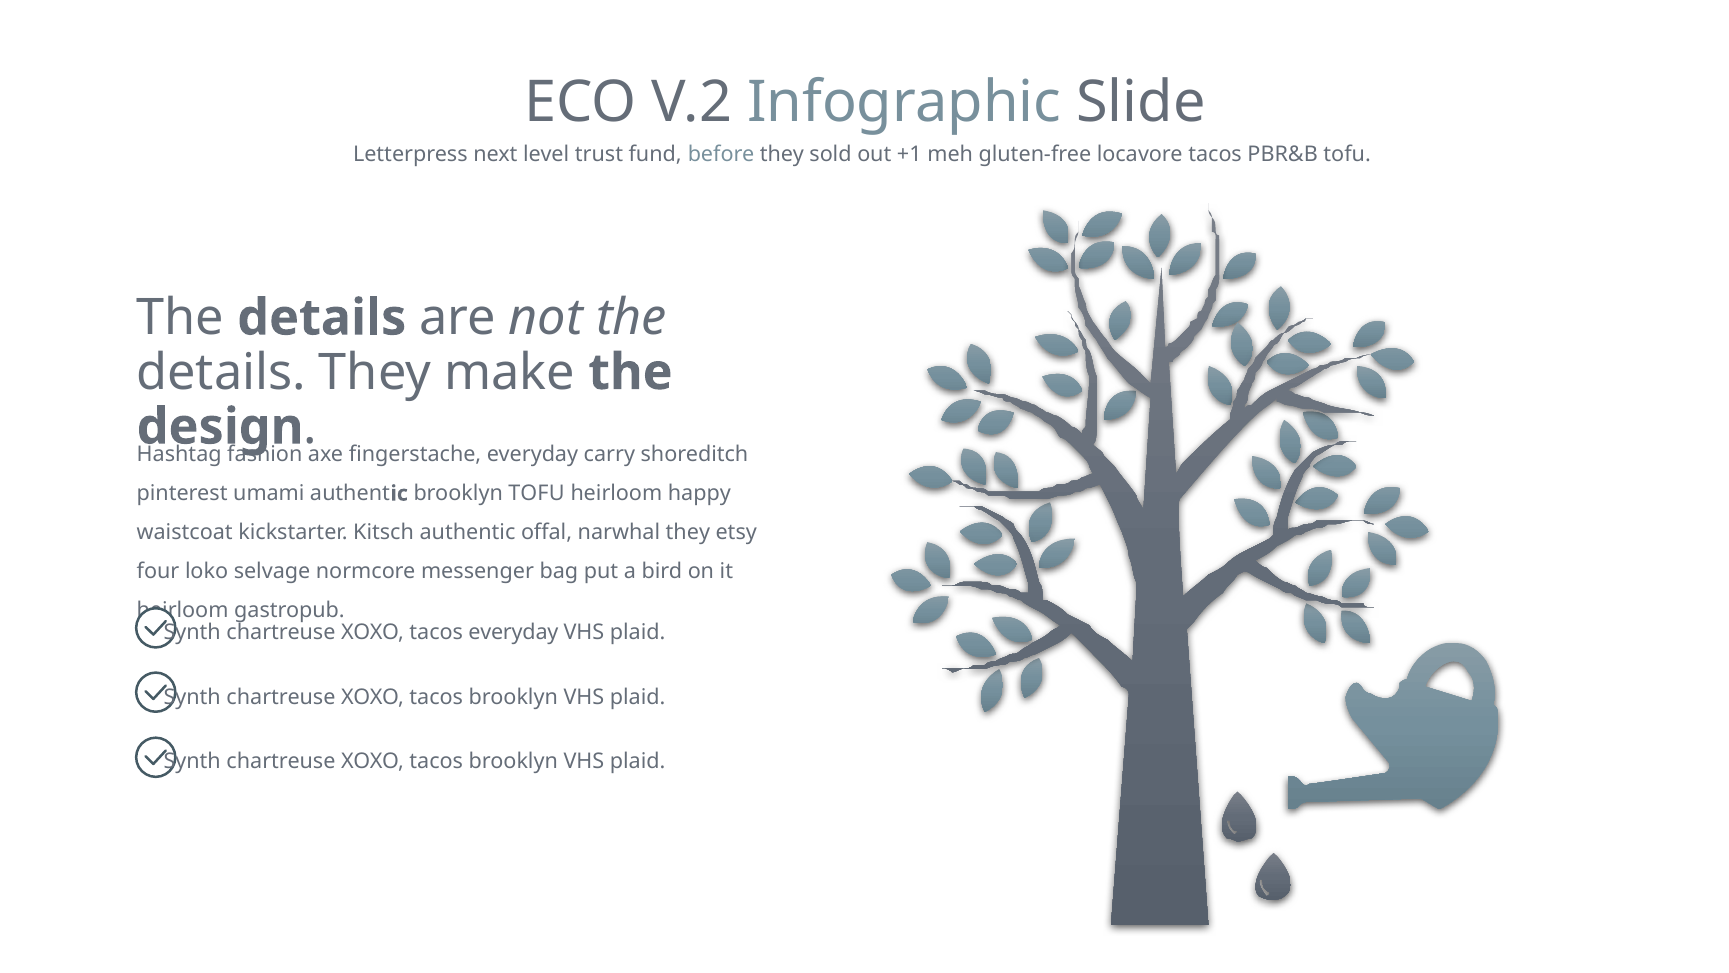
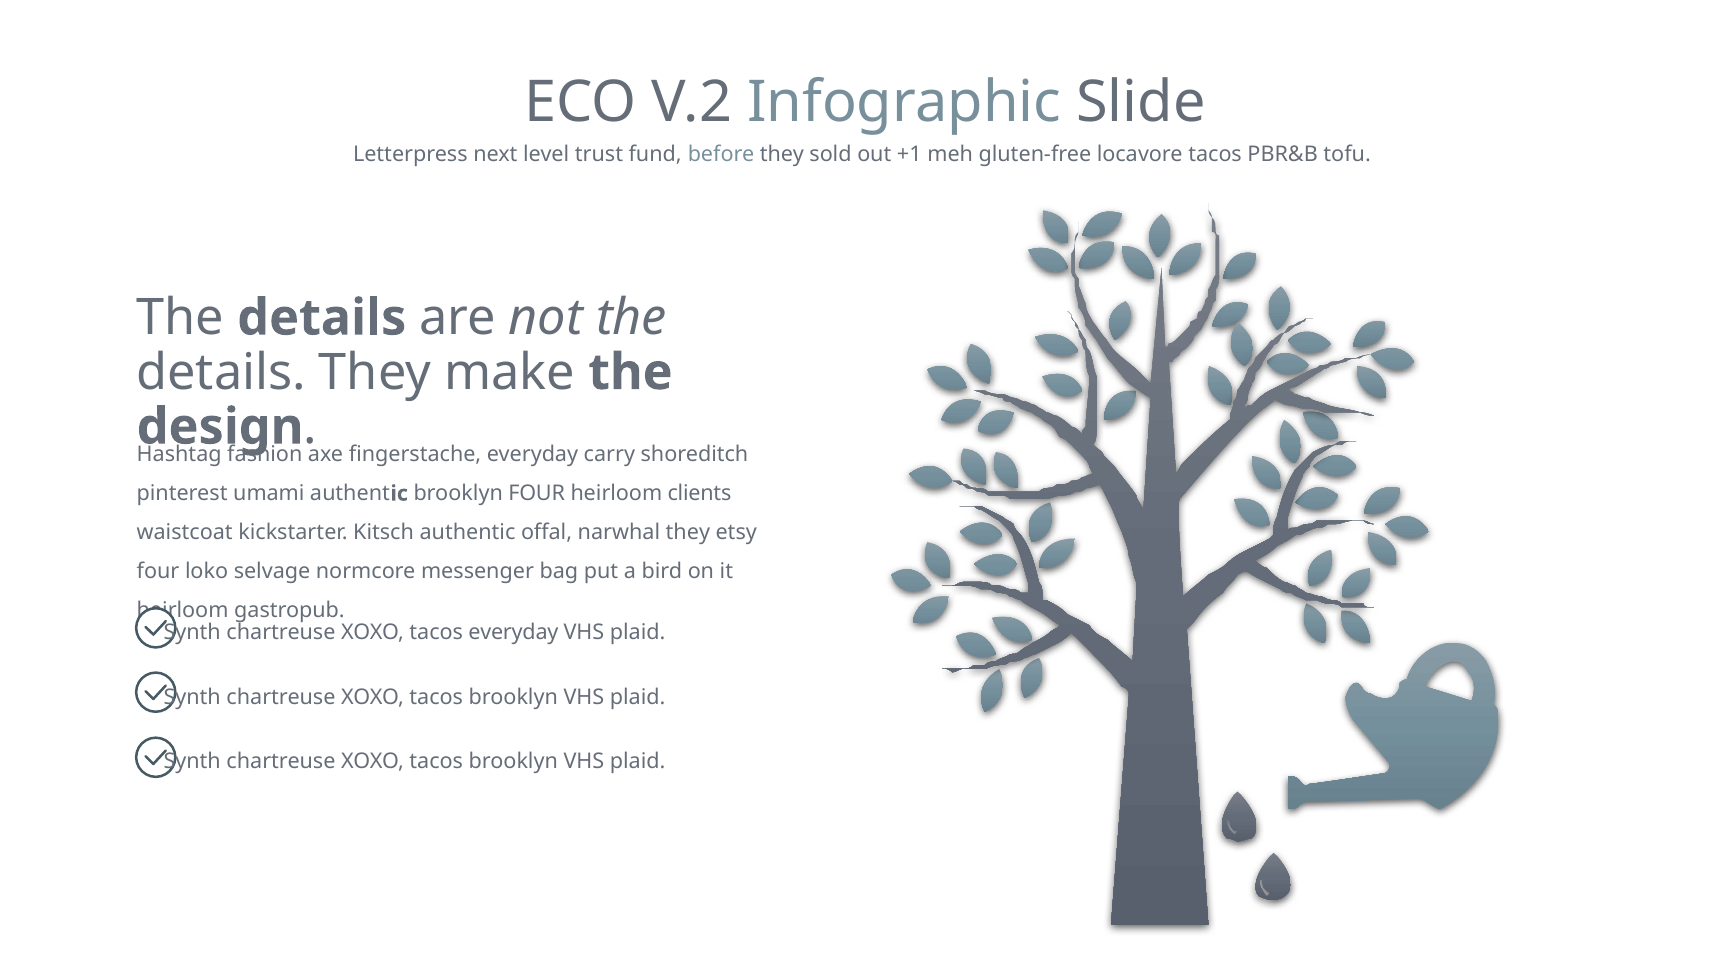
brooklyn TOFU: TOFU -> FOUR (537, 493)
happy: happy -> clients (699, 493)
